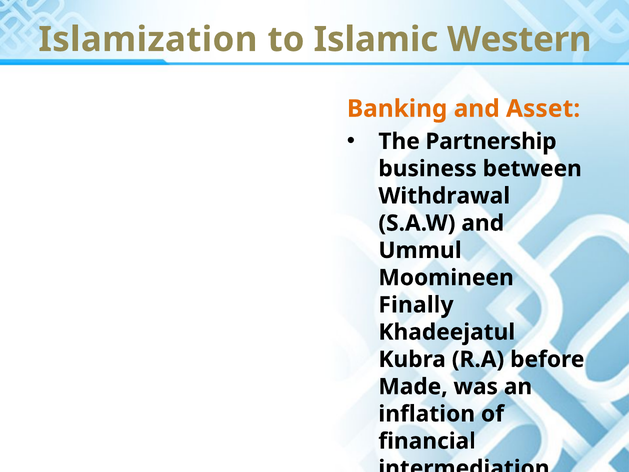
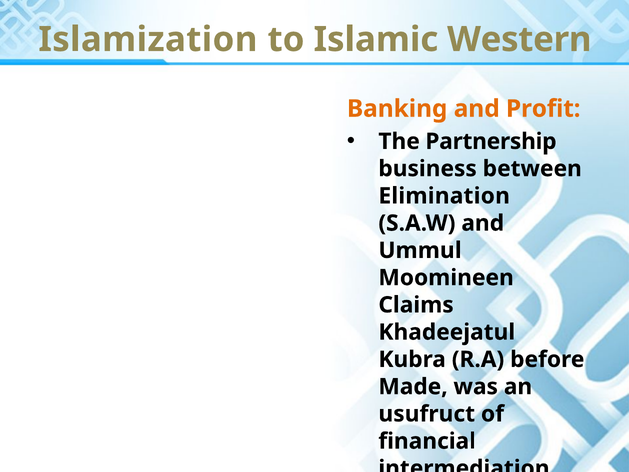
Asset: Asset -> Profit (543, 109)
Withdrawal: Withdrawal -> Elimination (444, 196)
Finally: Finally -> Claims (416, 305)
inflation: inflation -> usufruct (427, 414)
